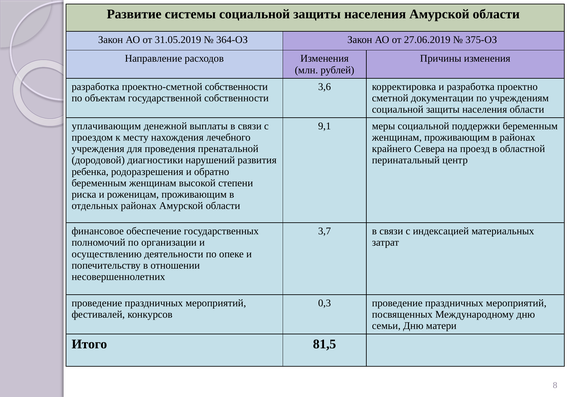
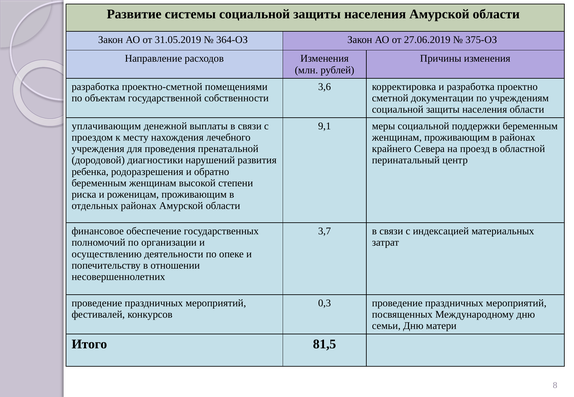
проектно-сметной собственности: собственности -> помещениями (236, 87)
